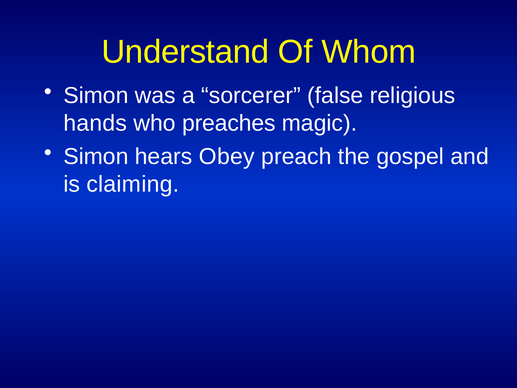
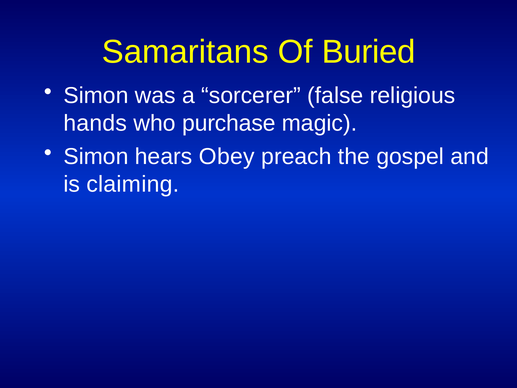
Understand: Understand -> Samaritans (185, 52)
Whom: Whom -> Buried (369, 52)
preaches: preaches -> purchase (229, 123)
